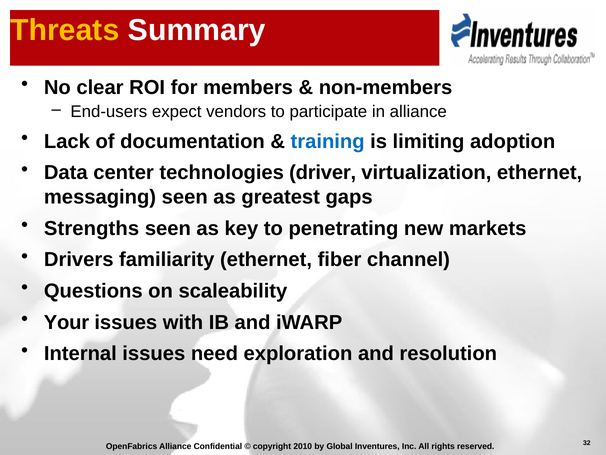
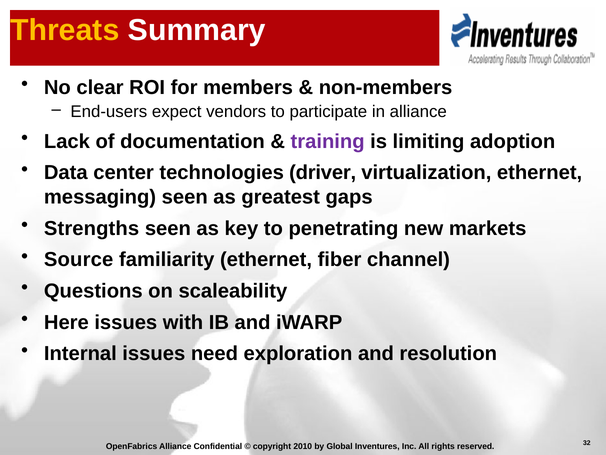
training colour: blue -> purple (328, 141)
Drivers: Drivers -> Source (79, 259)
Your: Your -> Here (66, 322)
